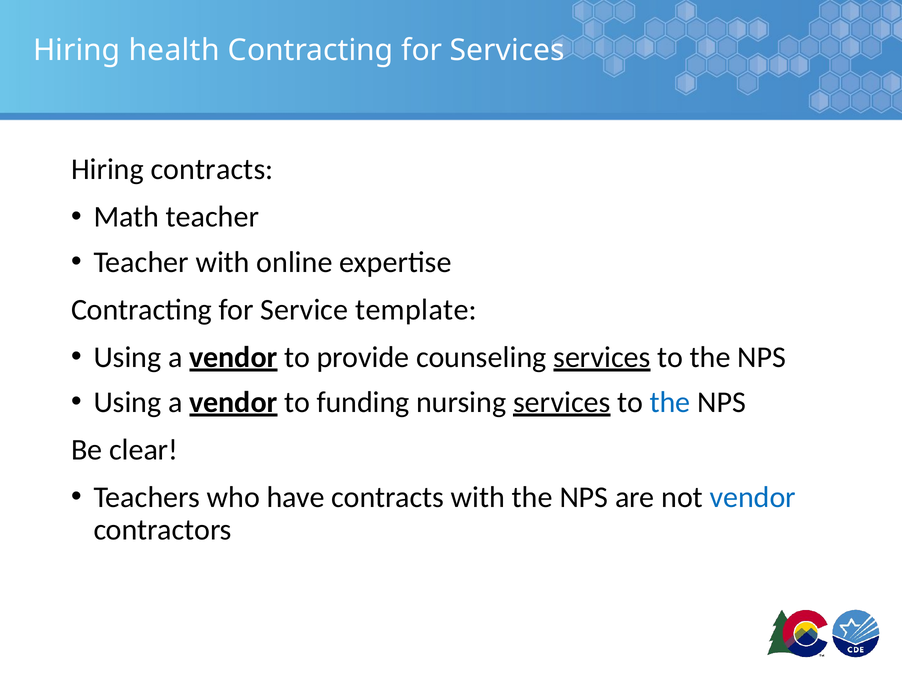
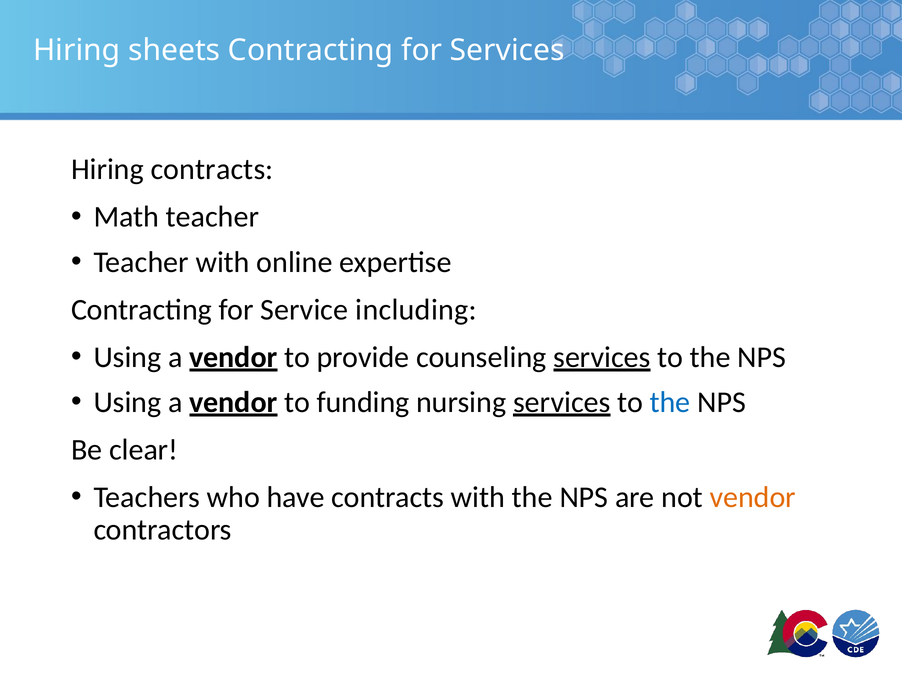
health: health -> sheets (174, 50)
template: template -> including (416, 309)
vendor colour: blue -> orange (753, 497)
